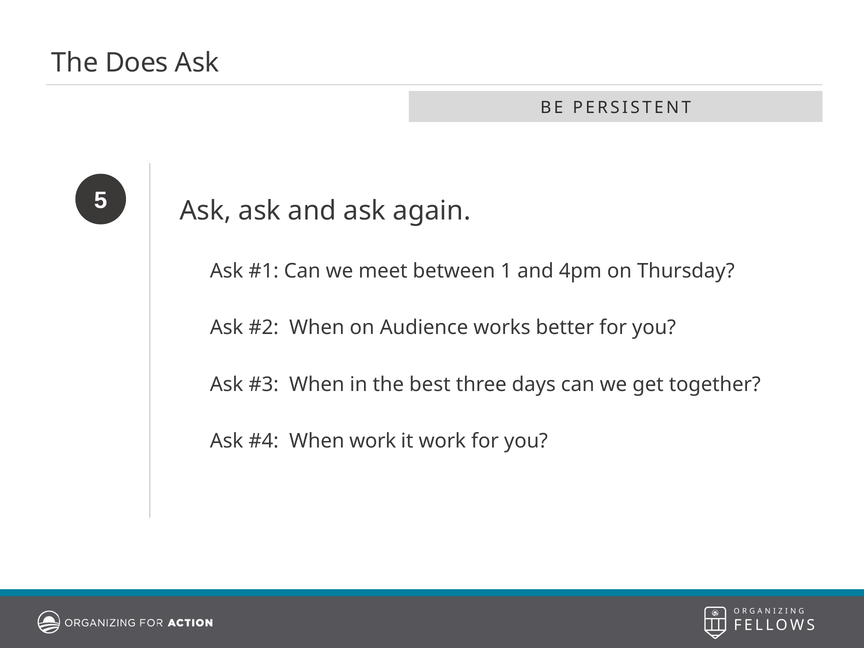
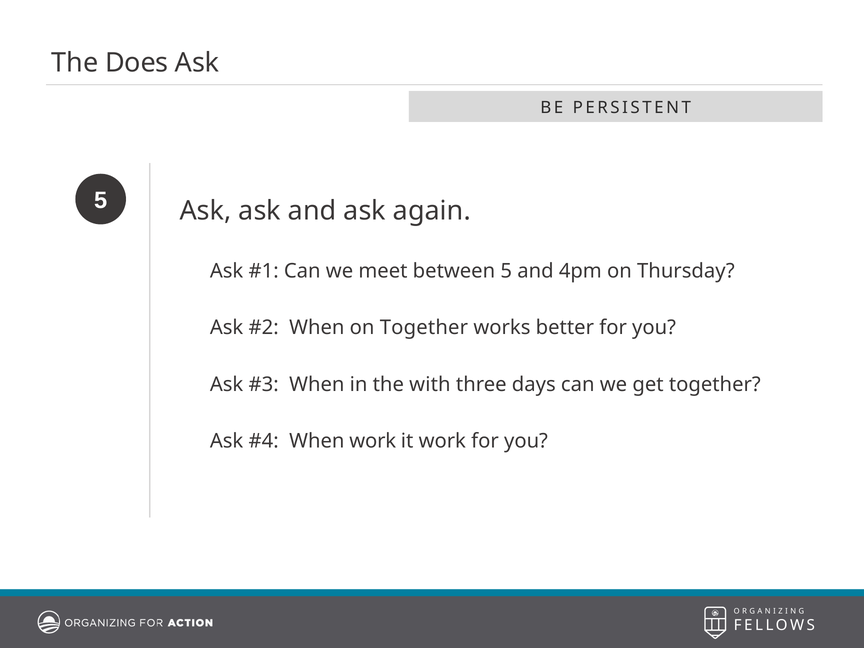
between 1: 1 -> 5 (506, 271)
on Audience: Audience -> Together (424, 328)
best: best -> with (430, 384)
